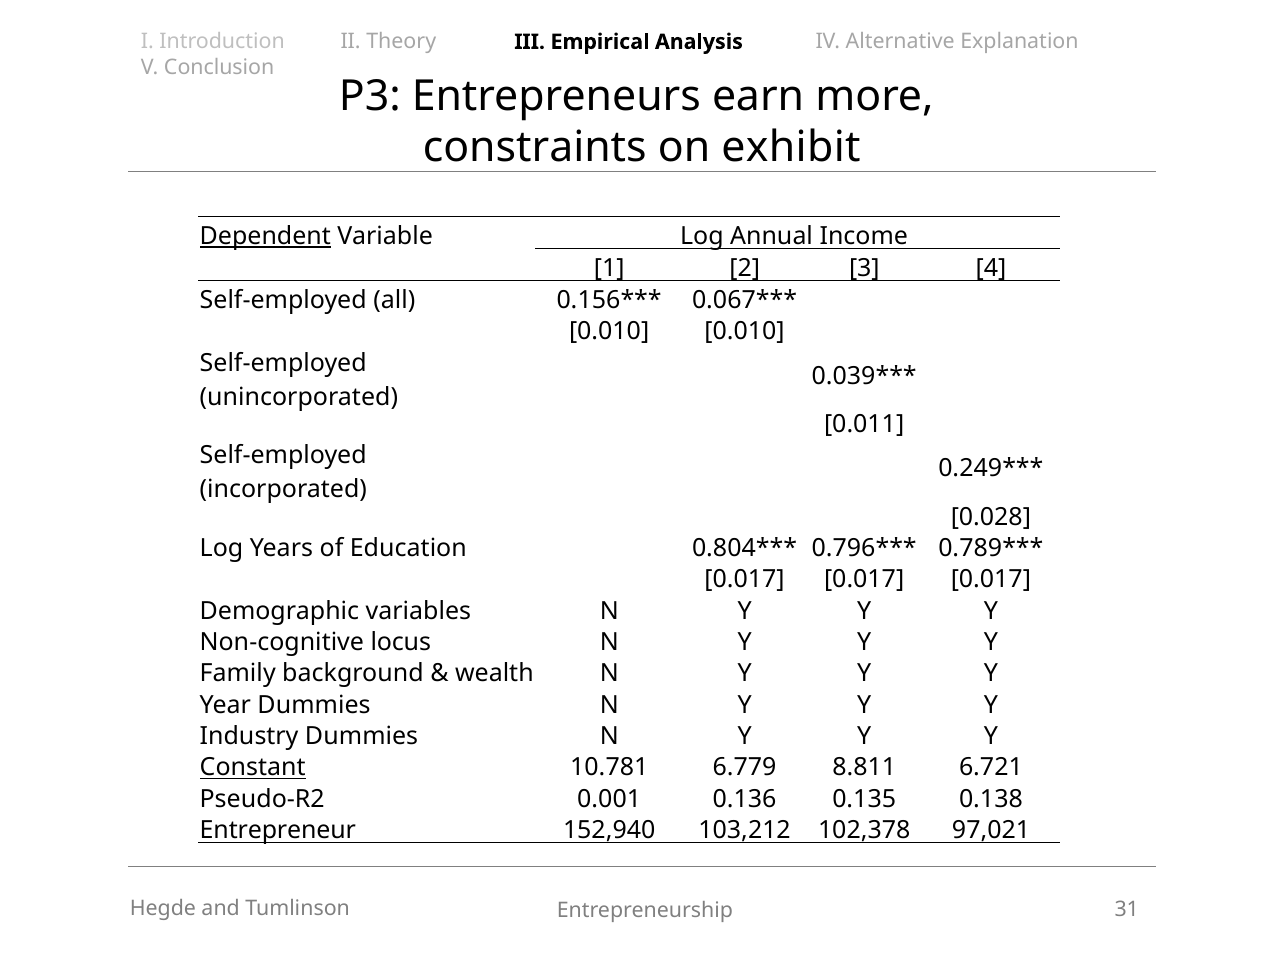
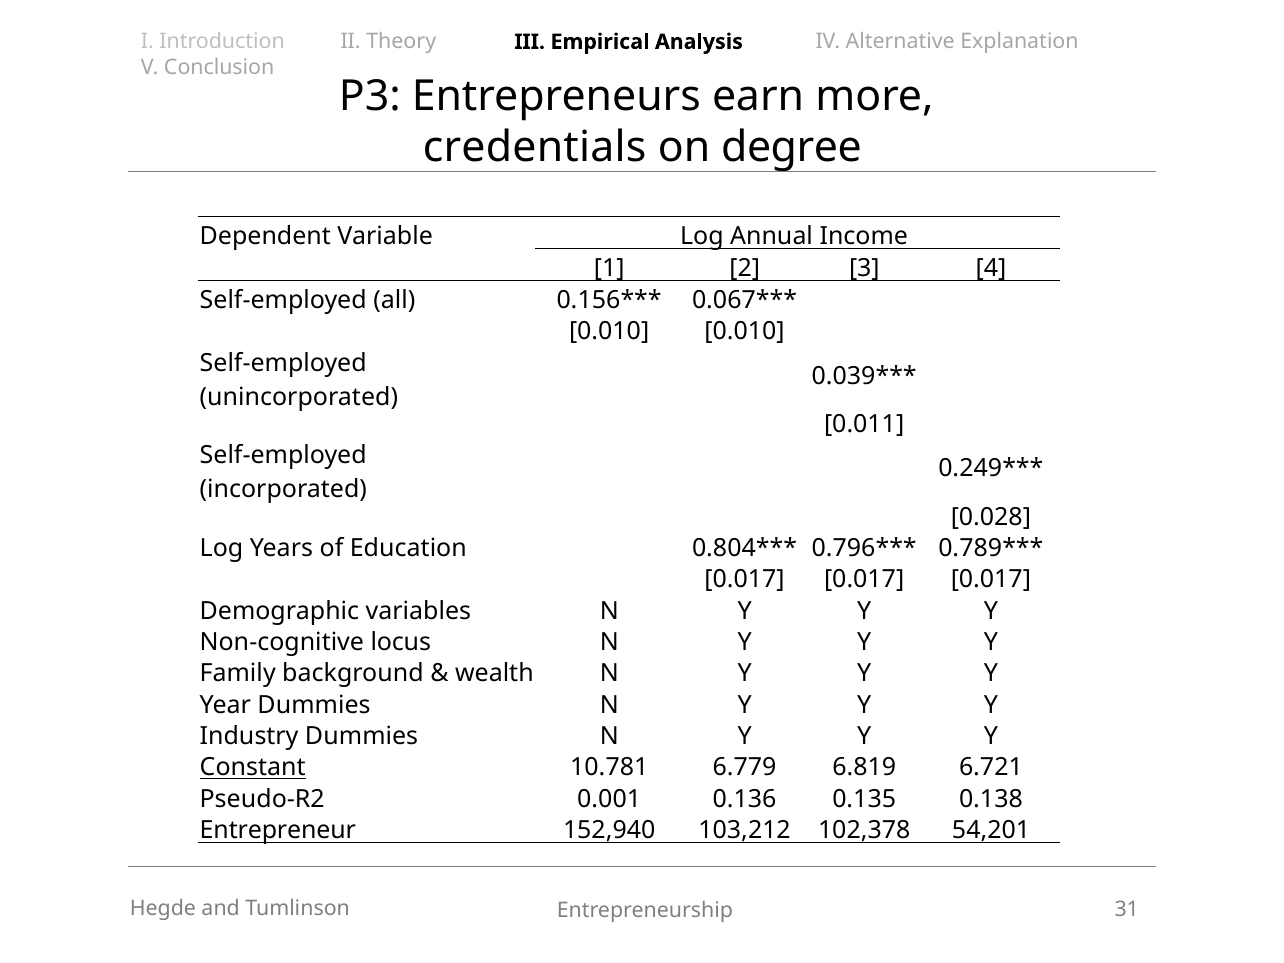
constraints: constraints -> credentials (535, 147)
exhibit: exhibit -> degree (791, 147)
Dependent underline: present -> none (265, 236)
8.811: 8.811 -> 6.819 (864, 768)
97,021: 97,021 -> 54,201 (991, 830)
